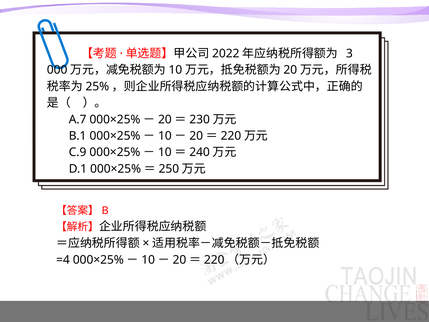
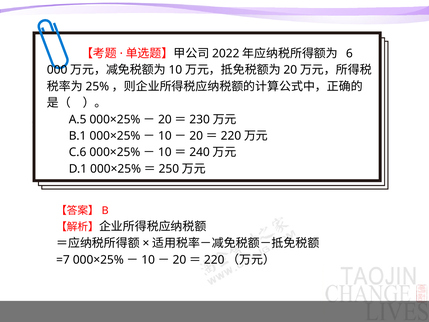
3: 3 -> 6 (349, 54)
A.7: A.7 -> A.5 (78, 119)
C.9: C.9 -> C.6 (78, 152)
=4: =4 -> =7 (63, 260)
